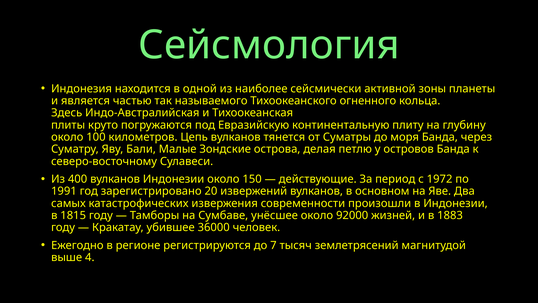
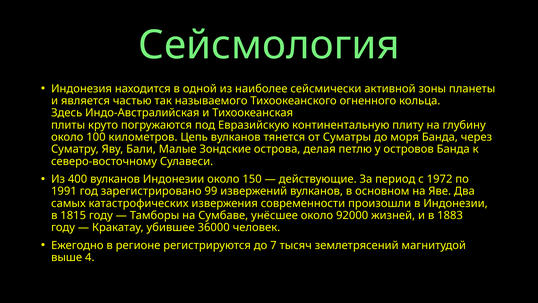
20: 20 -> 99 (211, 191)
